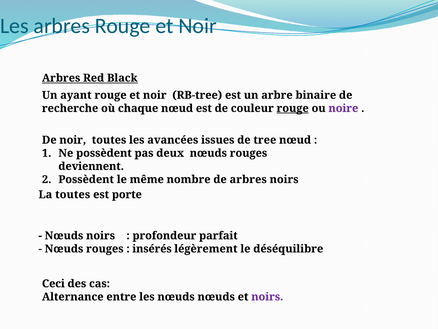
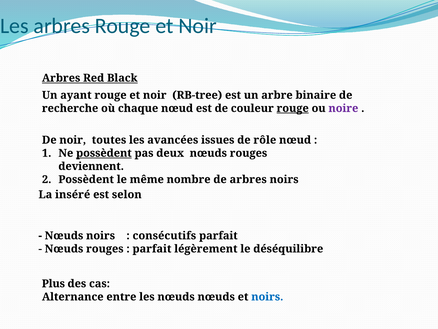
tree: tree -> rôle (265, 140)
possèdent underline: none -> present (104, 153)
La toutes: toutes -> inséré (73, 194)
porte: porte -> selon (127, 194)
profondeur: profondeur -> consécutifs (164, 235)
insérés: insérés -> parfait (152, 248)
Ceci: Ceci -> Plus (53, 283)
noirs colour: purple -> blue (267, 296)
